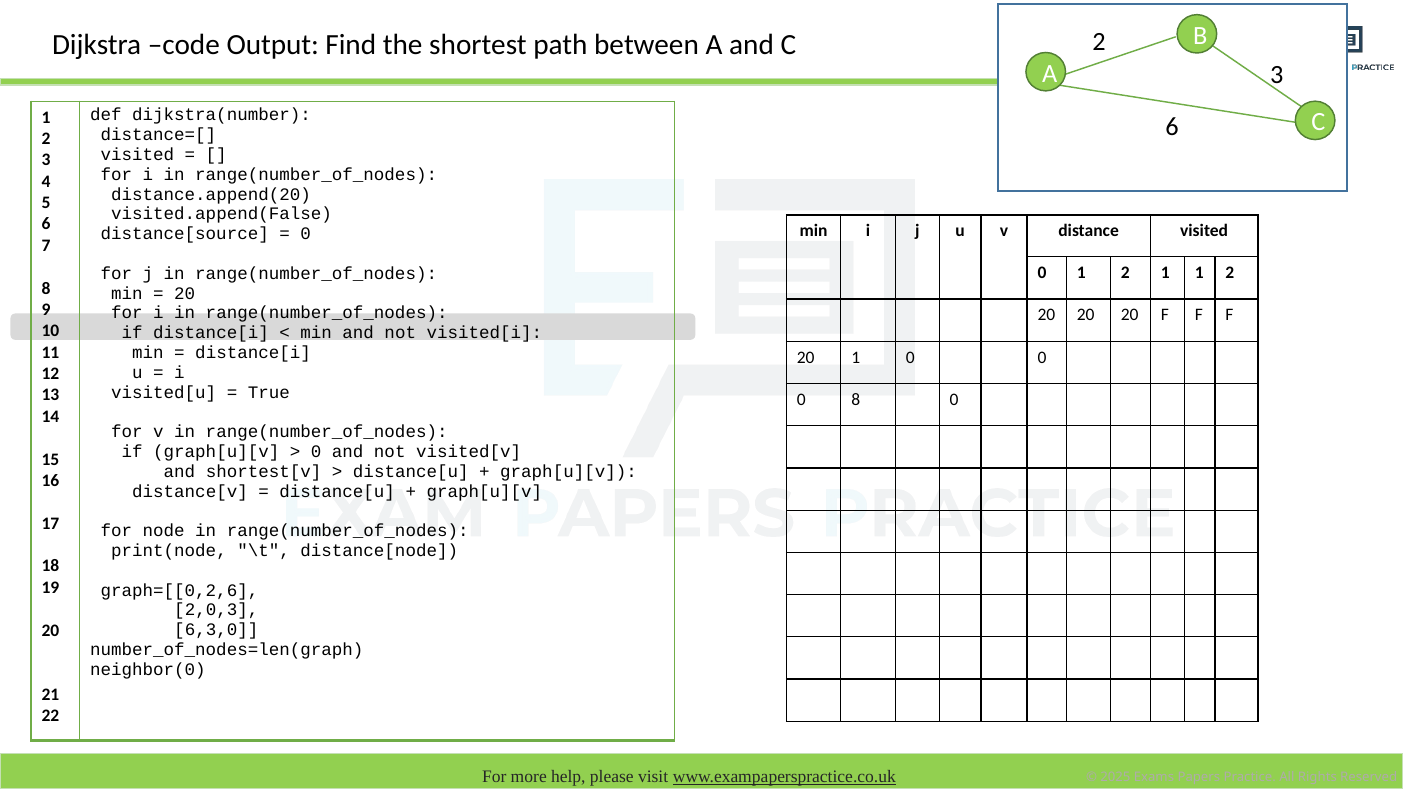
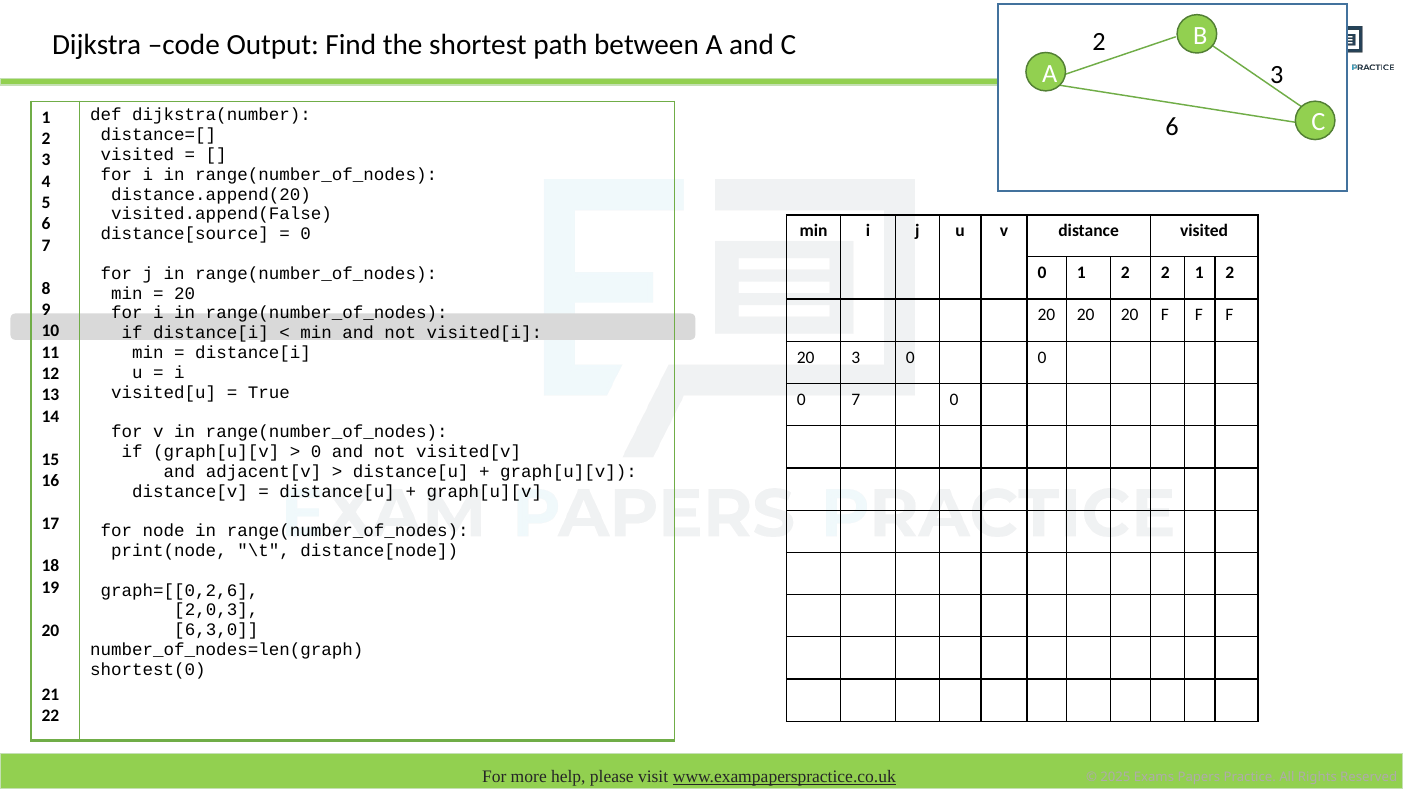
2 1: 1 -> 2 (1165, 273)
20 1: 1 -> 3 (856, 357)
0 8: 8 -> 7 (856, 400)
shortest[v: shortest[v -> adjacent[v (264, 472)
neighbor(0: neighbor(0 -> shortest(0 (148, 670)
